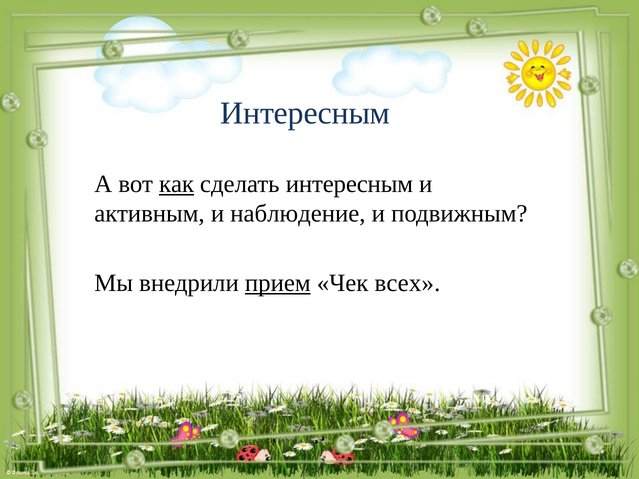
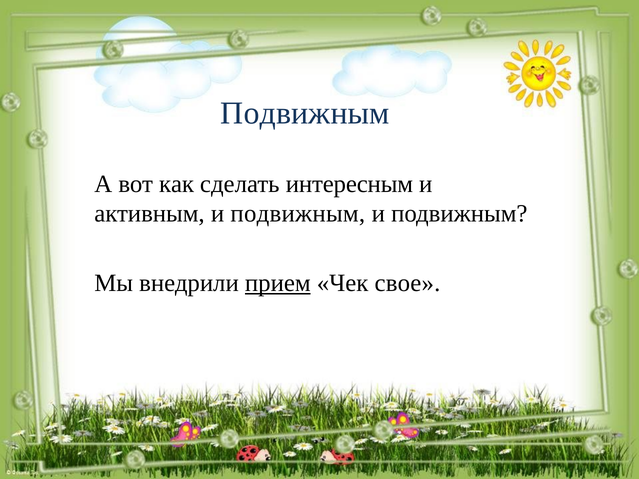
Интересным: Интересным -> Подвижным (305, 113)
как underline: present -> none (177, 184)
активным и наблюдение: наблюдение -> подвижным (298, 214)
всех: всех -> свое (407, 283)
